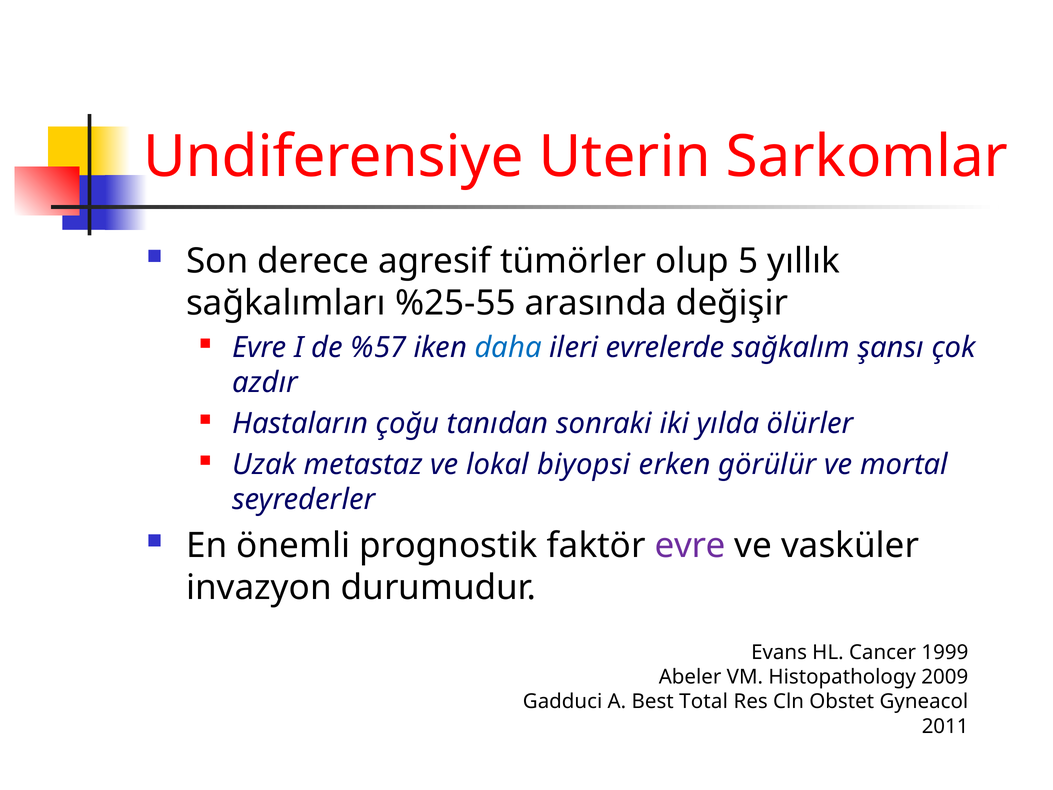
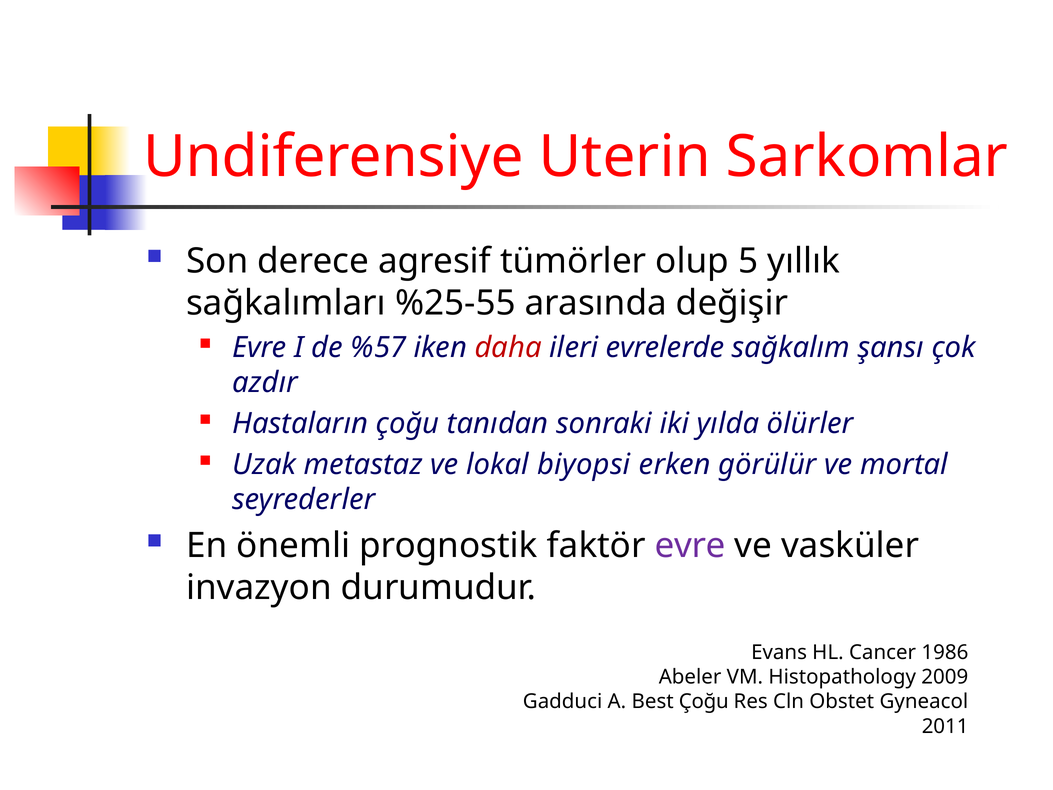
daha colour: blue -> red (508, 347)
1999: 1999 -> 1986 (945, 652)
Best Total: Total -> Çoğu (704, 701)
